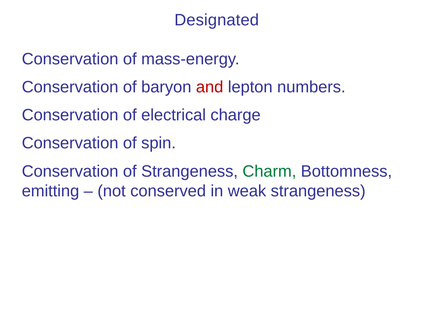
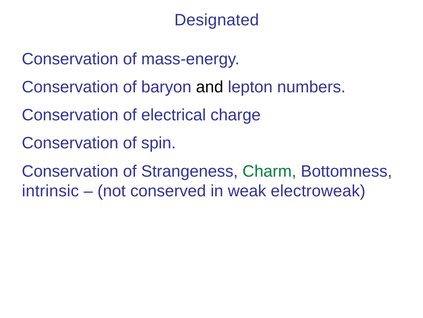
and colour: red -> black (210, 87)
emitting: emitting -> intrinsic (50, 191)
weak strangeness: strangeness -> electroweak (318, 191)
